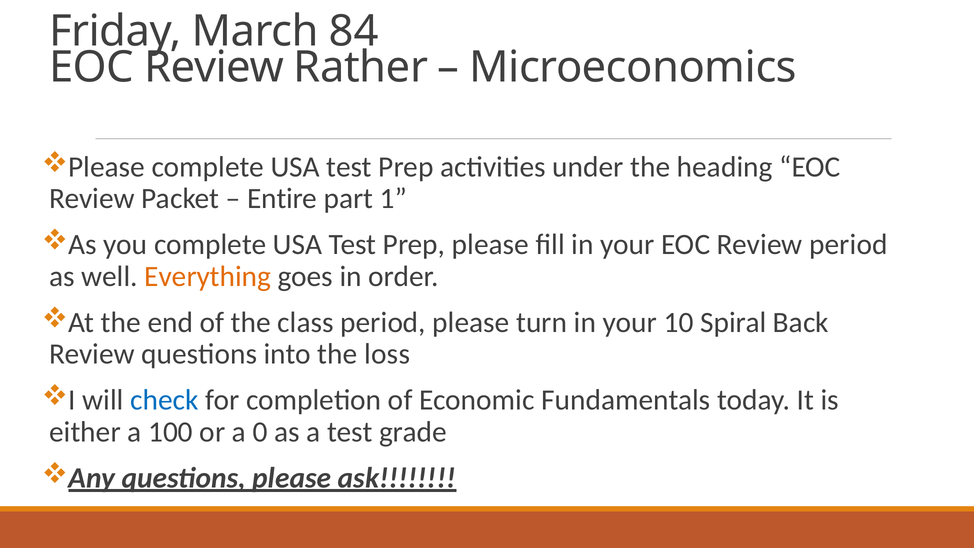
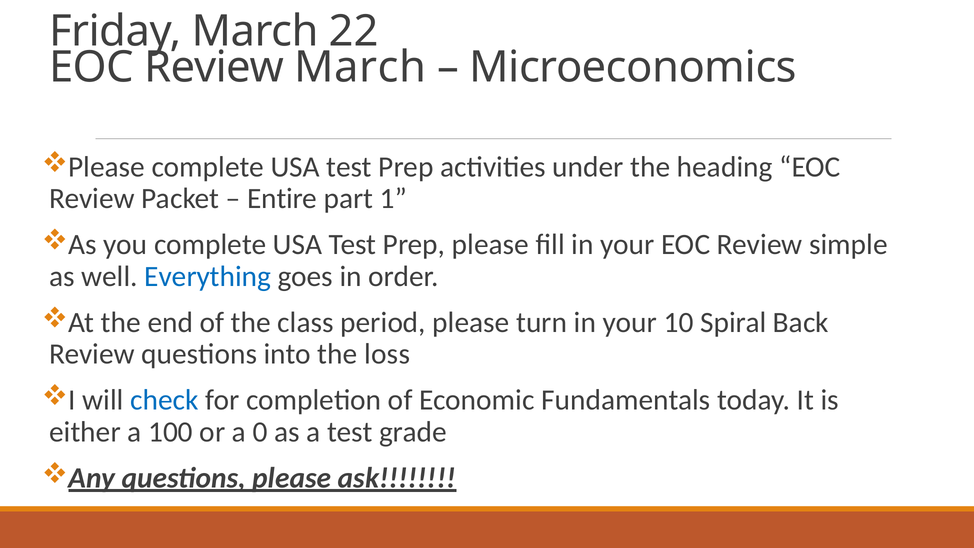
84: 84 -> 22 (354, 32)
Review Rather: Rather -> March (360, 67)
Review period: period -> simple (849, 245)
Everything colour: orange -> blue (208, 276)
